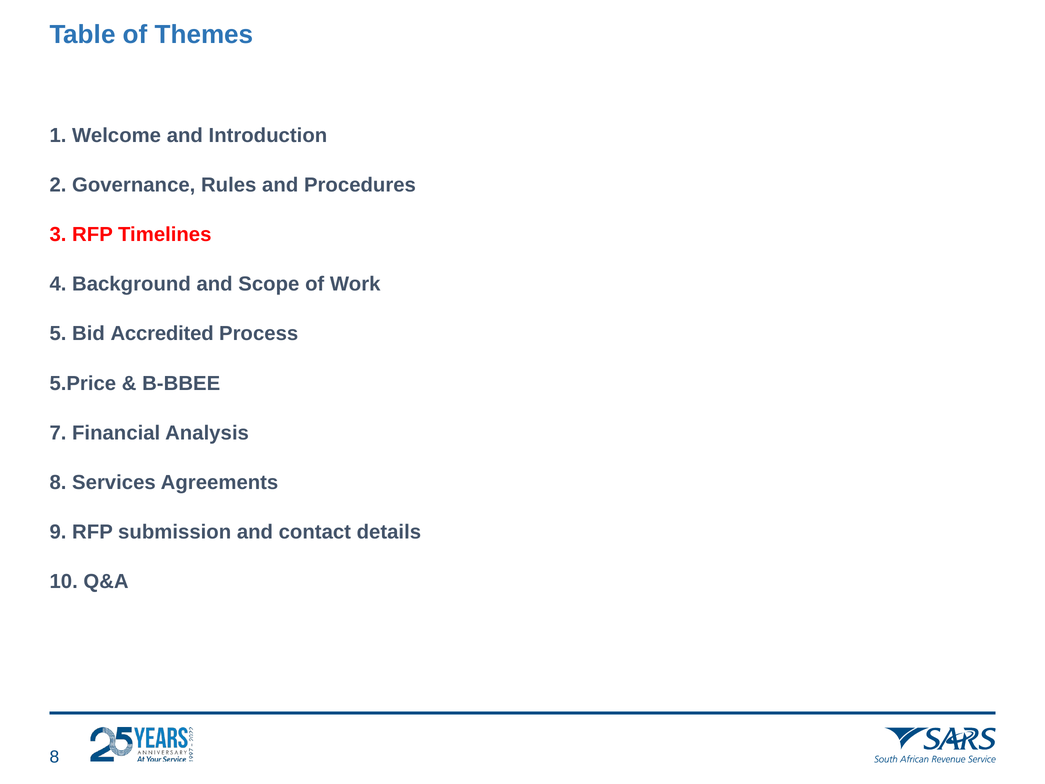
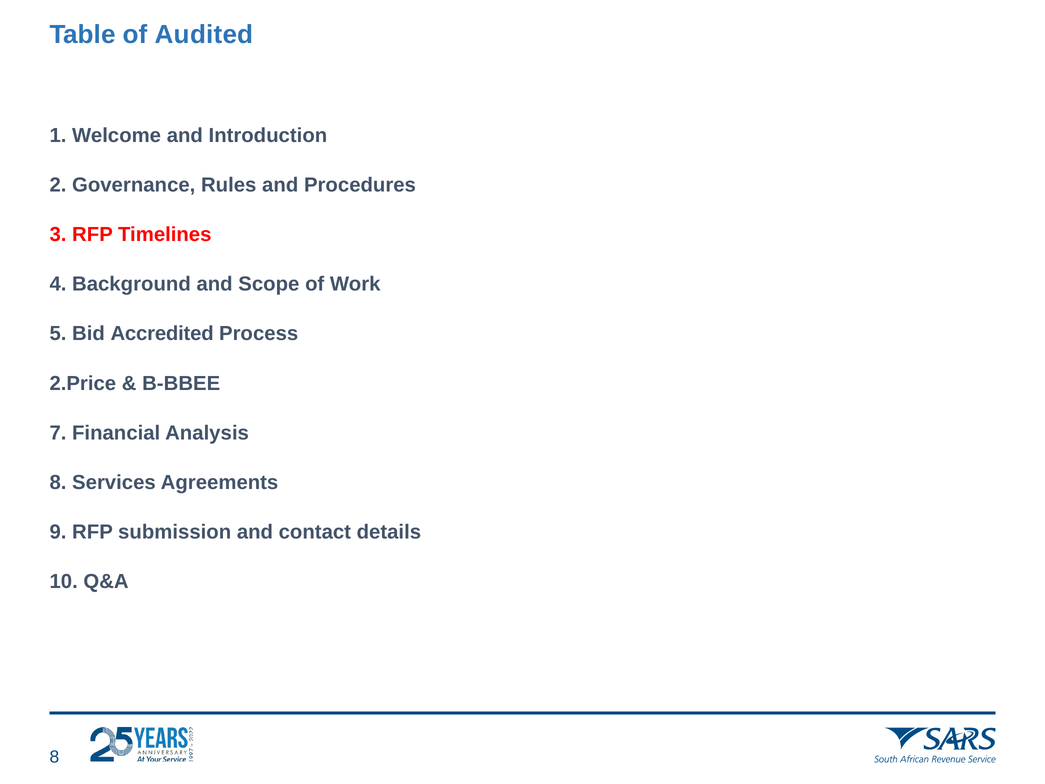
Themes: Themes -> Audited (204, 35)
5.Price: 5.Price -> 2.Price (83, 383)
